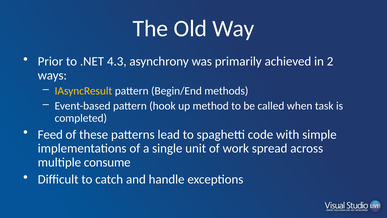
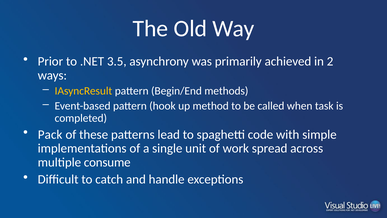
4.3: 4.3 -> 3.5 (117, 61)
Feed: Feed -> Pack (50, 134)
